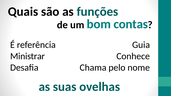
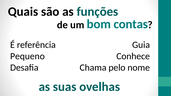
Ministrar: Ministrar -> Pequeno (27, 56)
